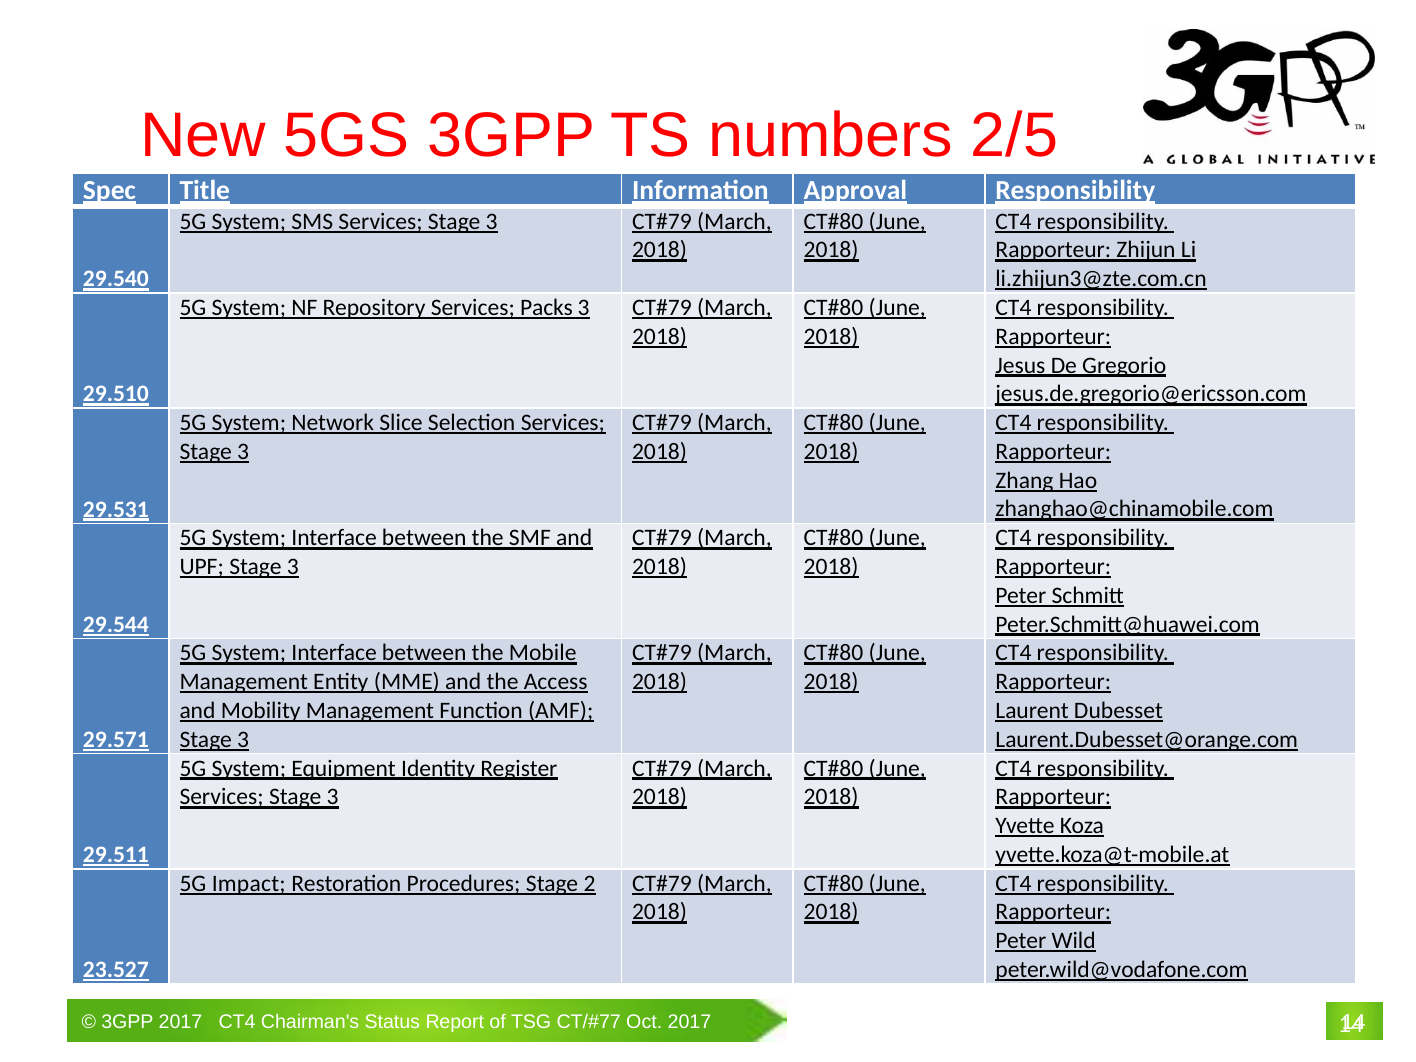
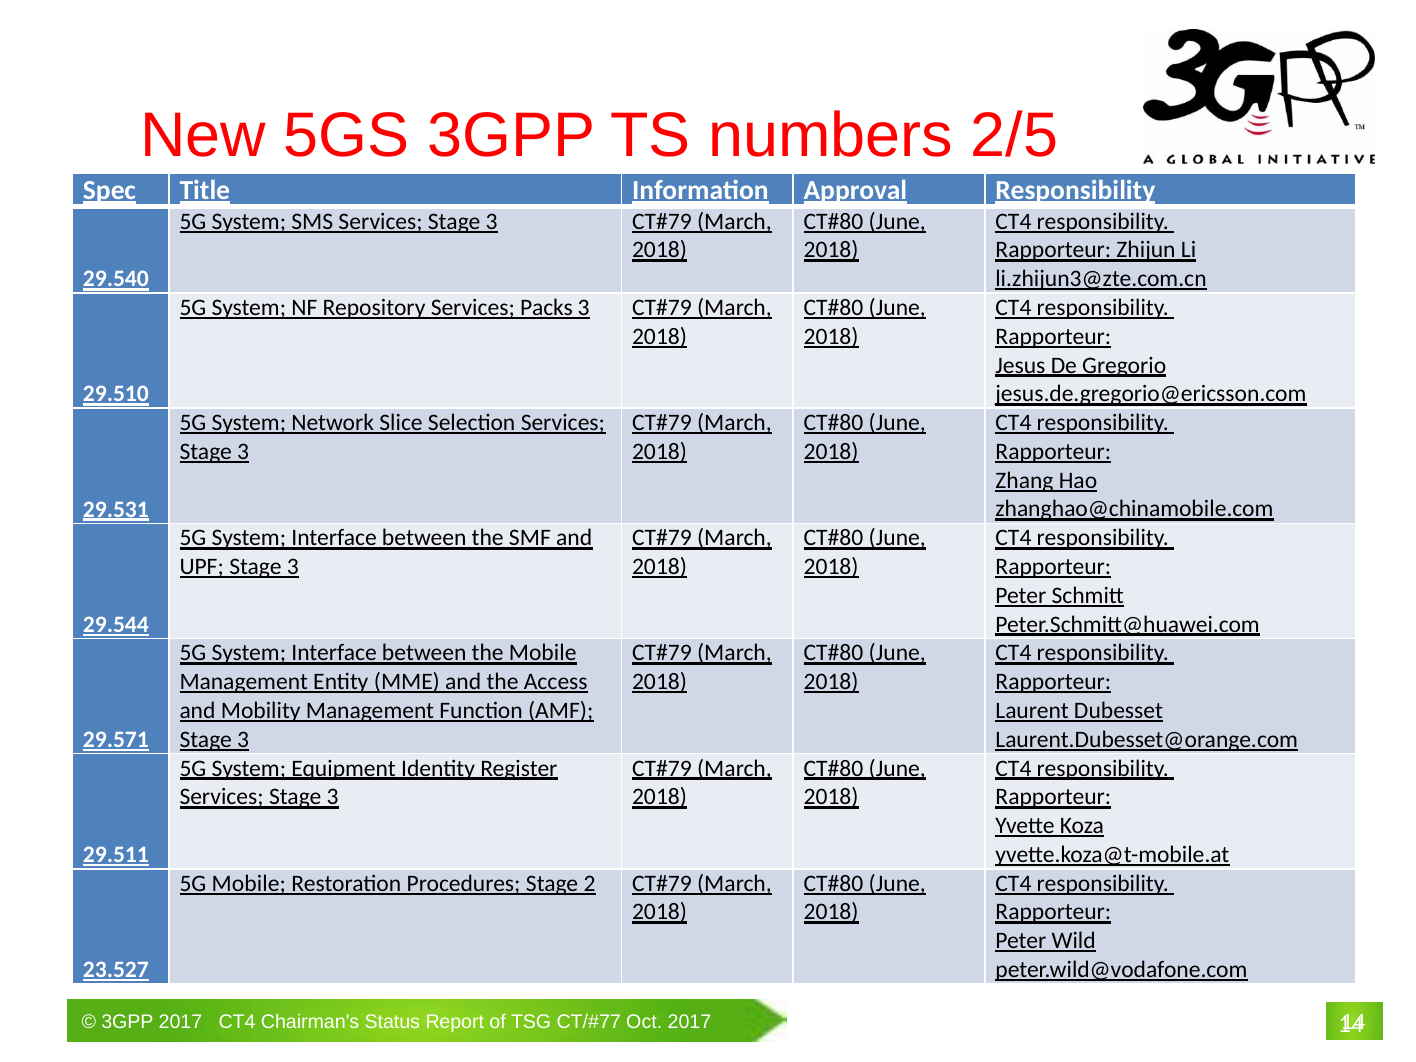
5G Impact: Impact -> Mobile (249, 883)
